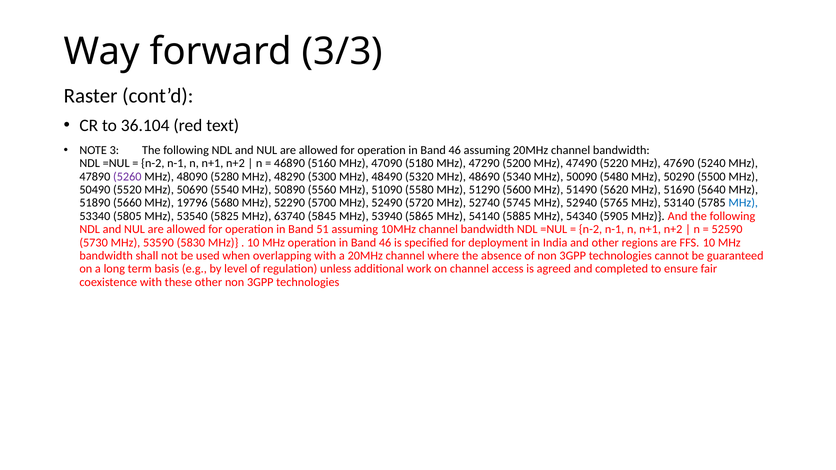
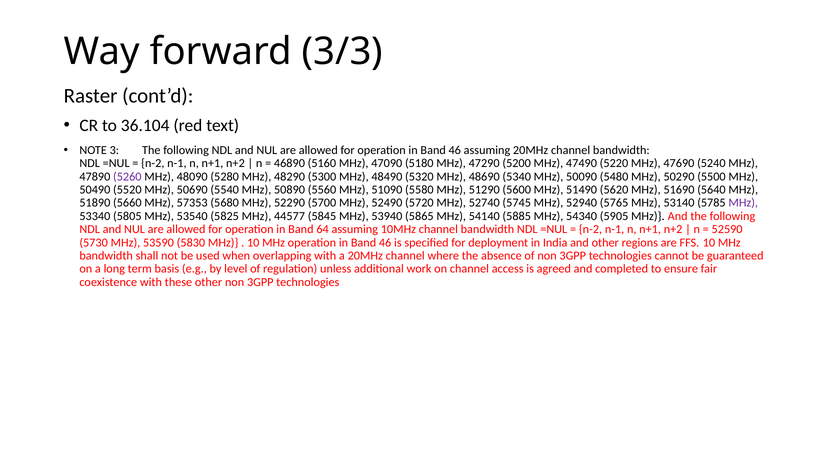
19796: 19796 -> 57353 (192, 203)
MHz colour: blue -> purple (743, 203)
63740: 63740 -> 44577 (290, 216)
51: 51 -> 64 (323, 229)
